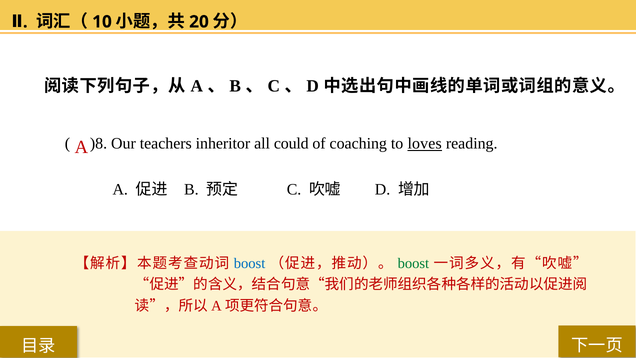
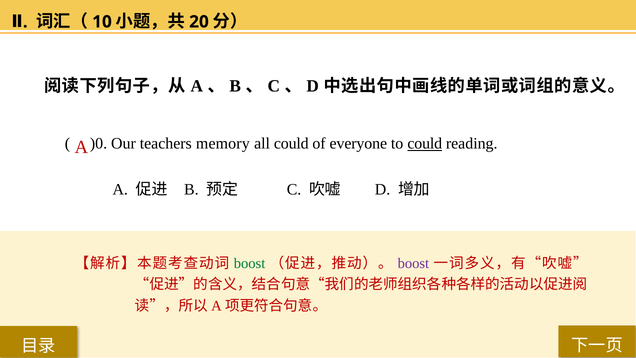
)8: )8 -> )0 (99, 143)
inheritor: inheritor -> memory (223, 143)
coaching: coaching -> everyone (358, 143)
to loves: loves -> could (425, 143)
boost colour: blue -> green (250, 263)
boost colour: green -> purple (413, 263)
